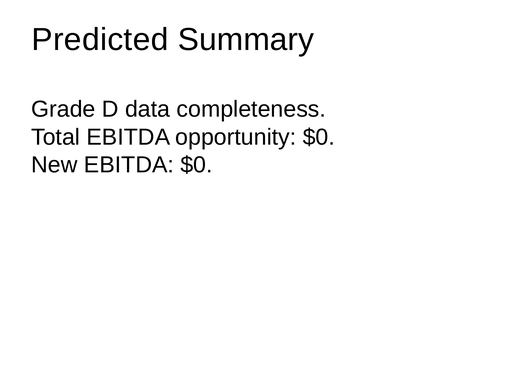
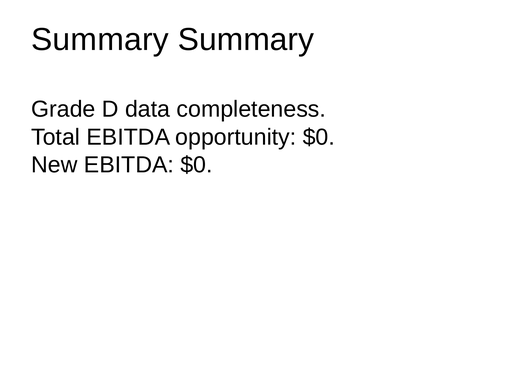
Predicted: Predicted -> Summary (100, 40)
